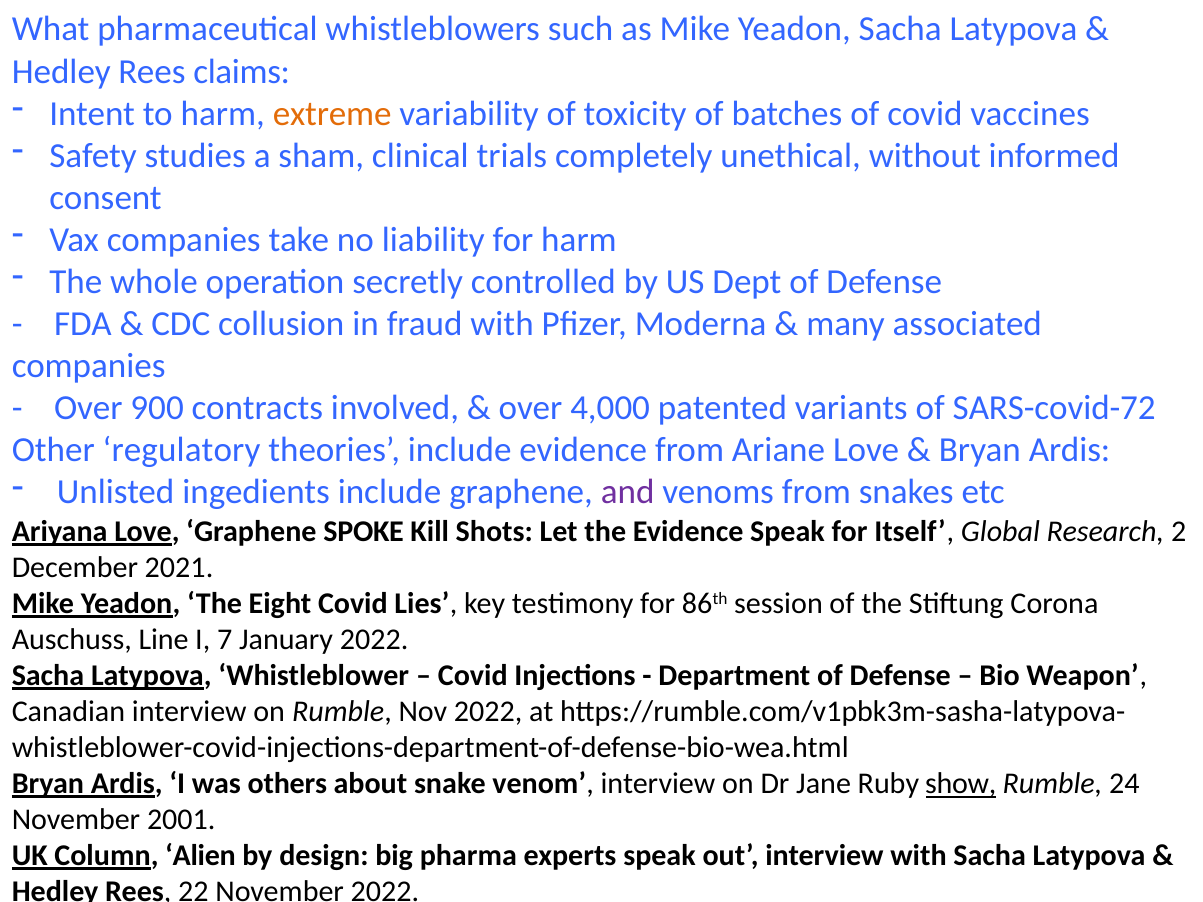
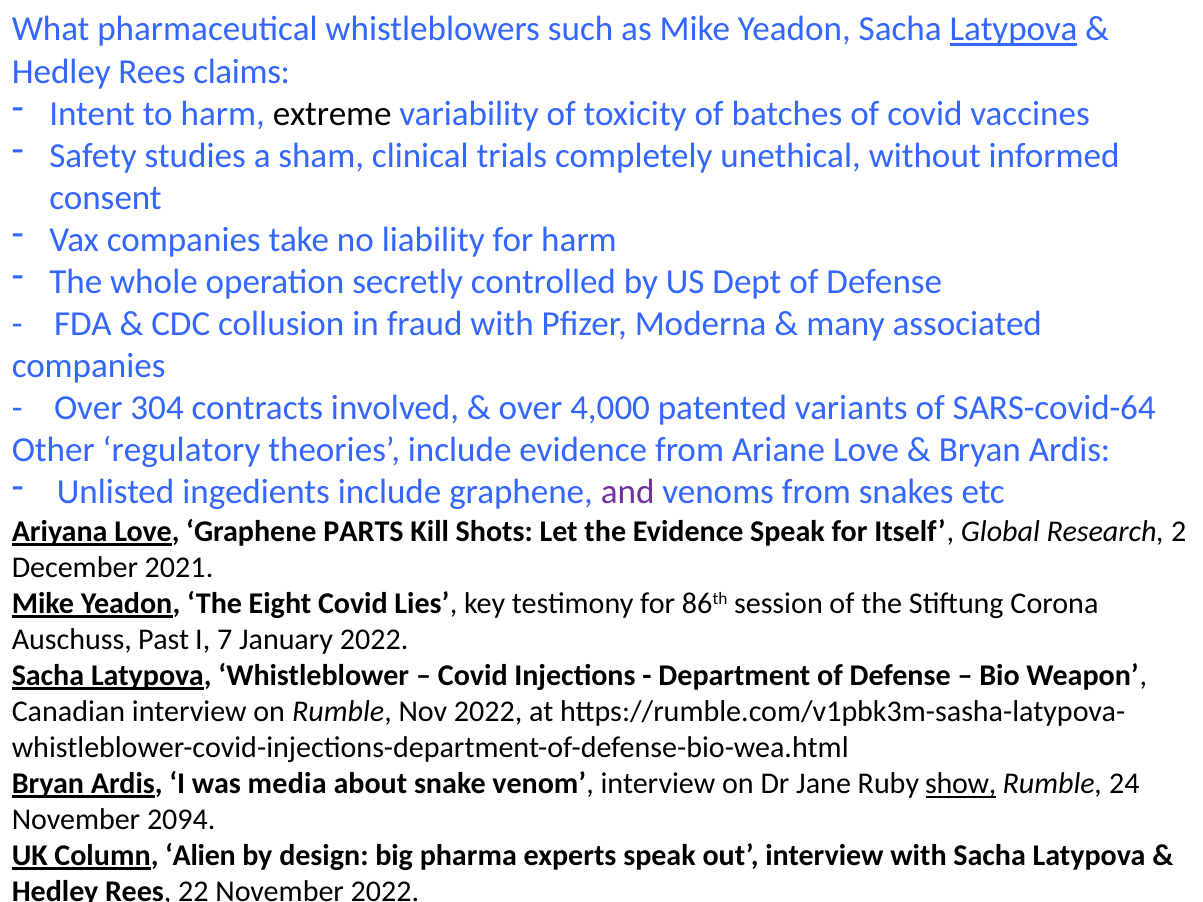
Latypova underline: none -> present (1014, 29)
extreme colour: orange -> black (332, 114)
900: 900 -> 304 (157, 408)
SARS-covid-72: SARS-covid-72 -> SARS-covid-64 (1054, 408)
SPOKE: SPOKE -> PARTS (364, 531)
Line: Line -> Past (164, 640)
others: others -> media (287, 784)
2001: 2001 -> 2094 (181, 820)
